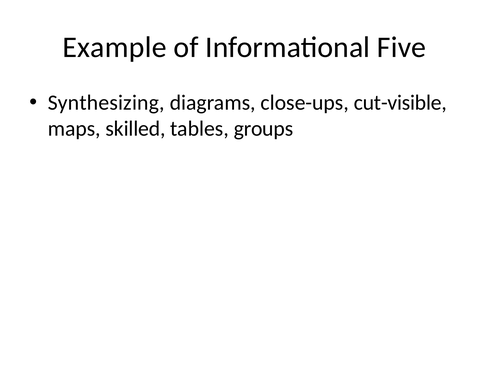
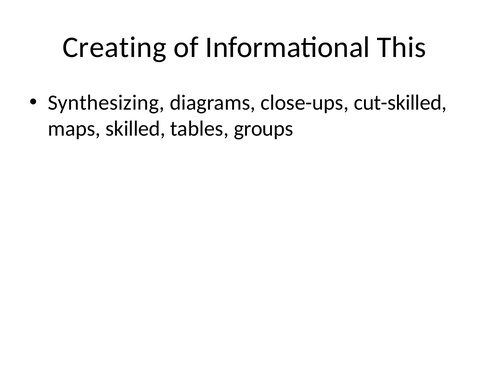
Example: Example -> Creating (114, 47)
Five: Five -> This (401, 47)
cut-visible: cut-visible -> cut-skilled (400, 103)
